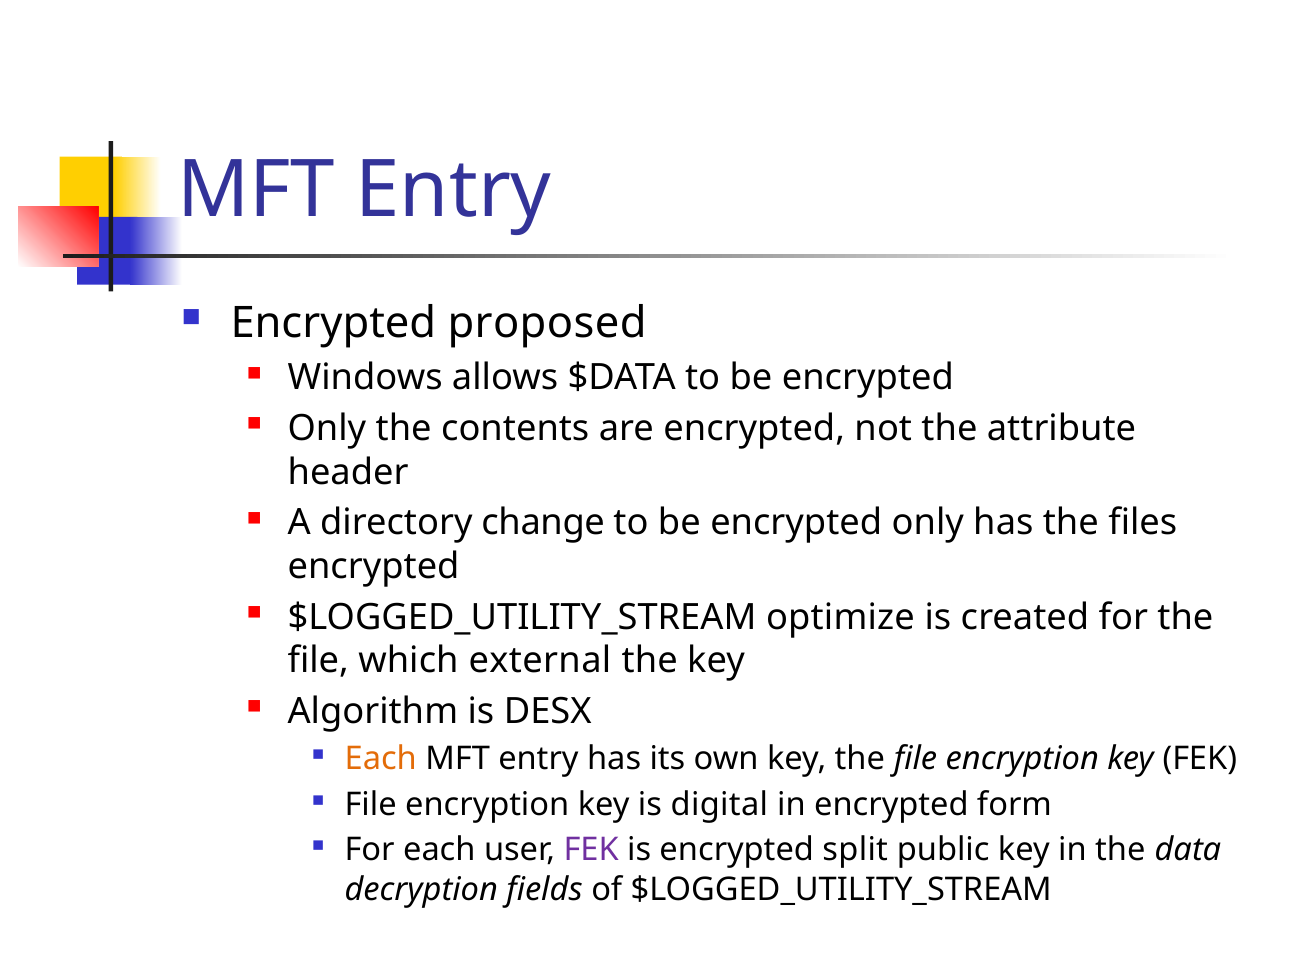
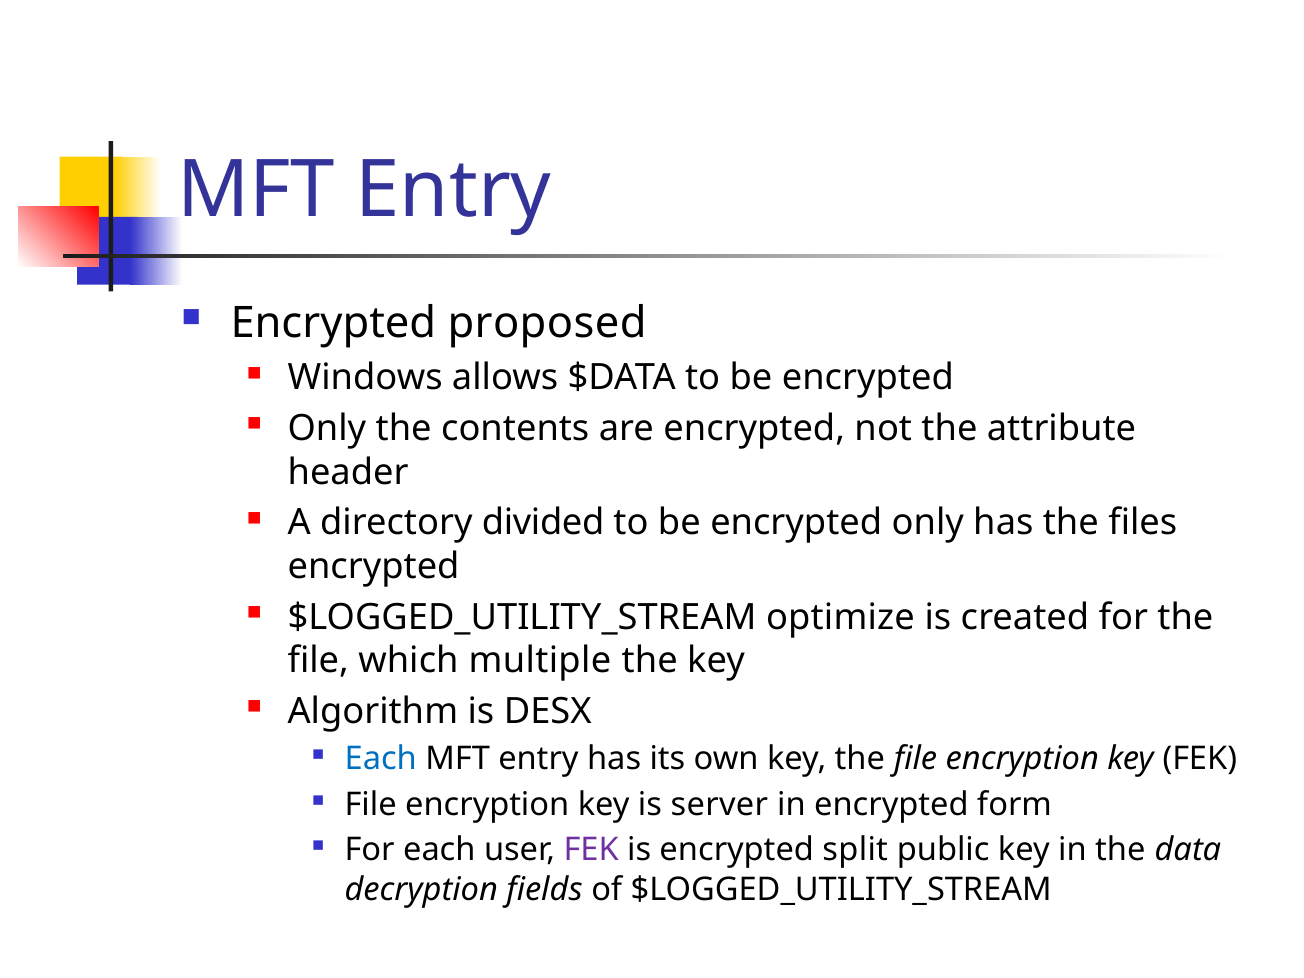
change: change -> divided (543, 523)
external: external -> multiple (540, 661)
Each colour: orange -> blue (381, 759)
digital: digital -> server (719, 804)
